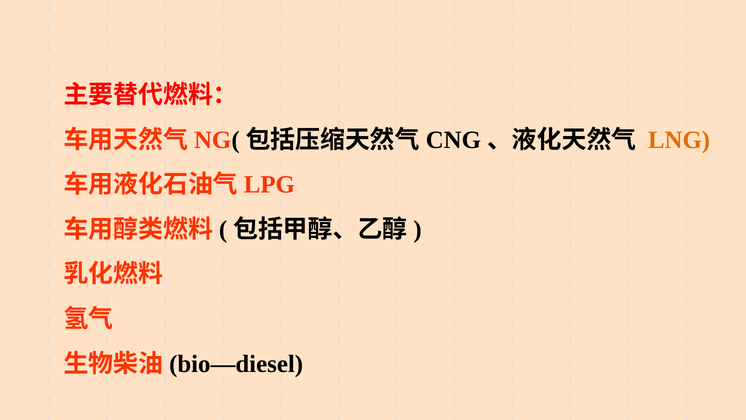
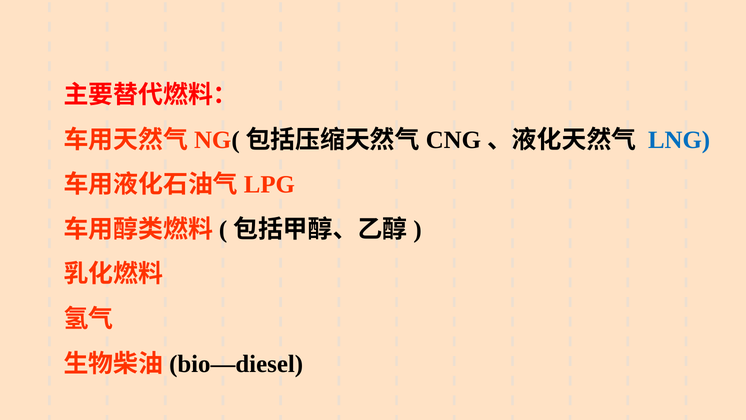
LNG colour: orange -> blue (679, 140)
